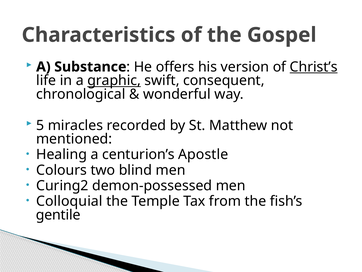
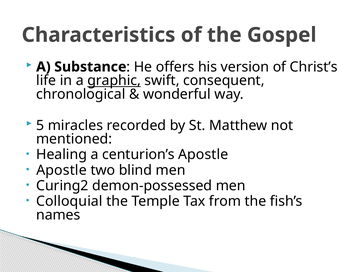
Christ’s underline: present -> none (314, 67)
Colours: Colours -> Apostle (61, 170)
gentile: gentile -> names (58, 214)
